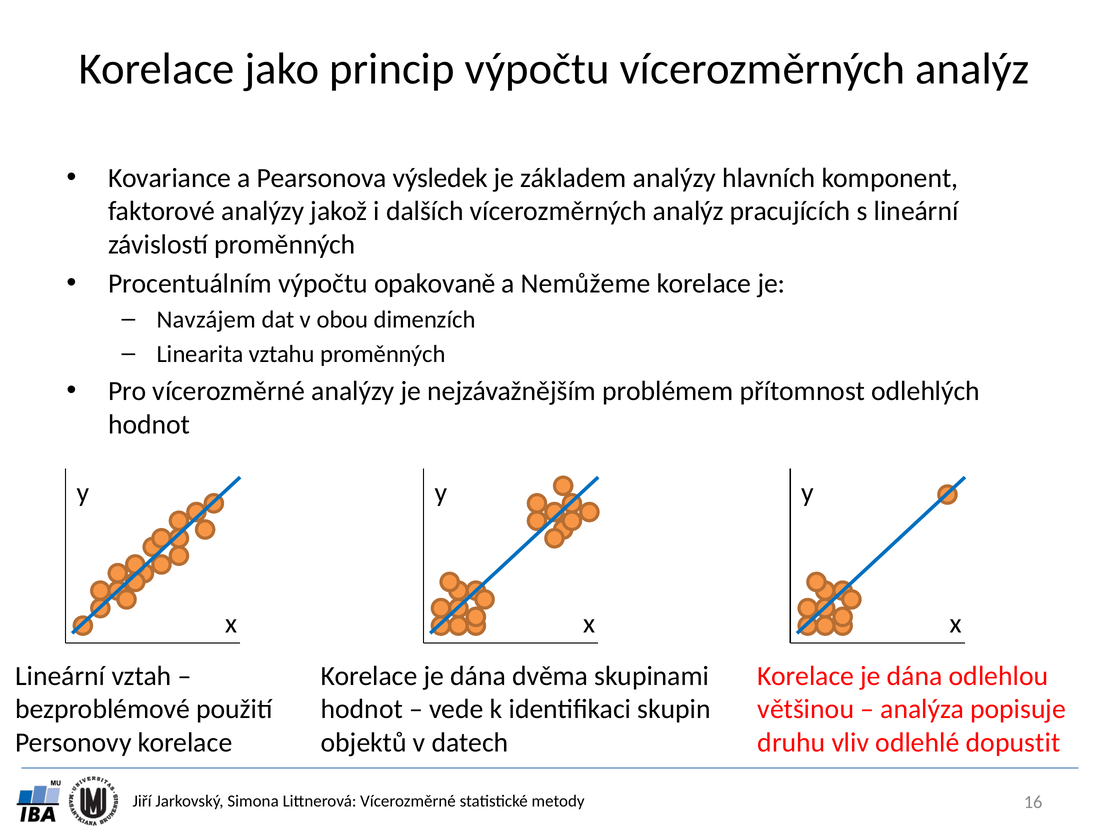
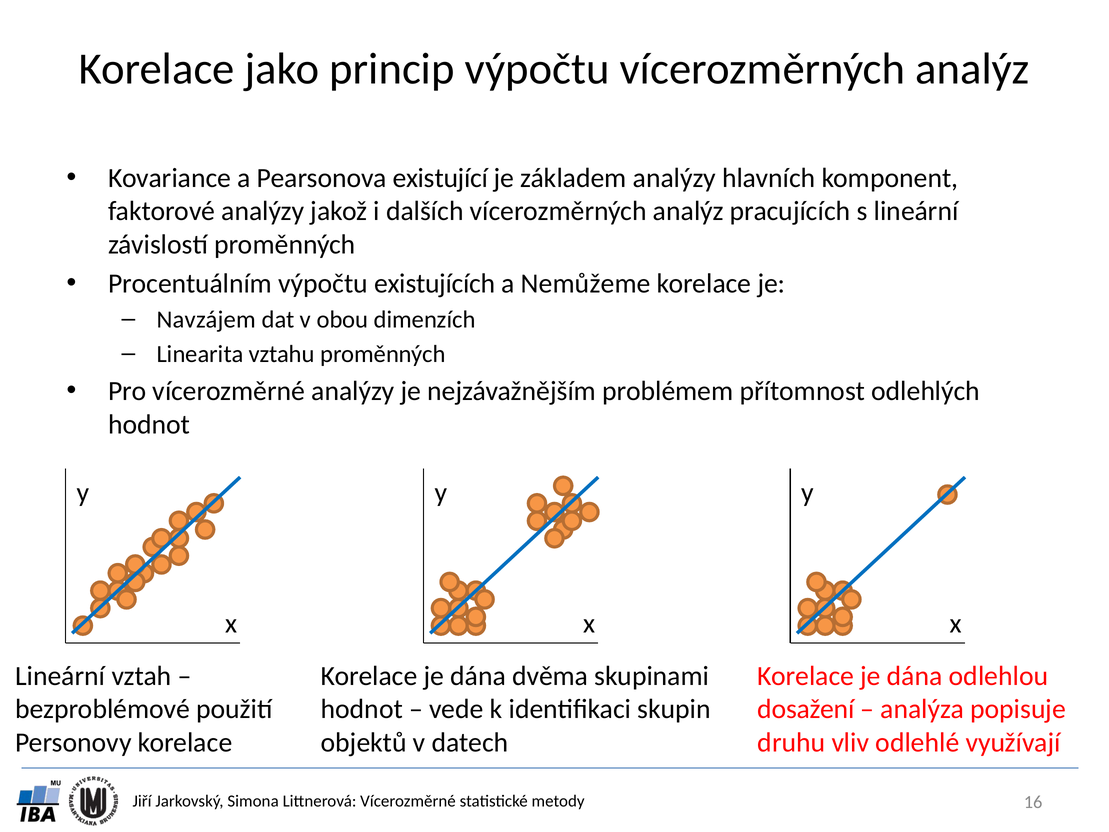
výsledek: výsledek -> existující (440, 178)
opakovaně: opakovaně -> existujících (435, 283)
většinou: většinou -> dosažení (806, 709)
dopustit: dopustit -> využívají (1013, 742)
